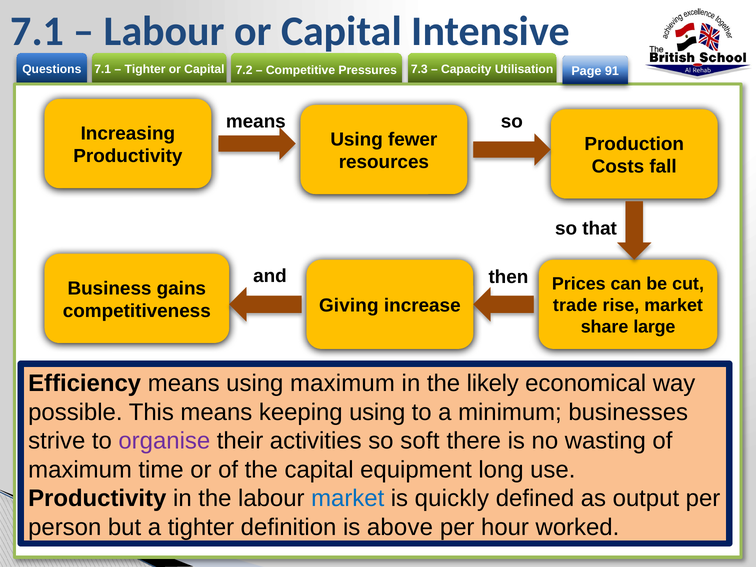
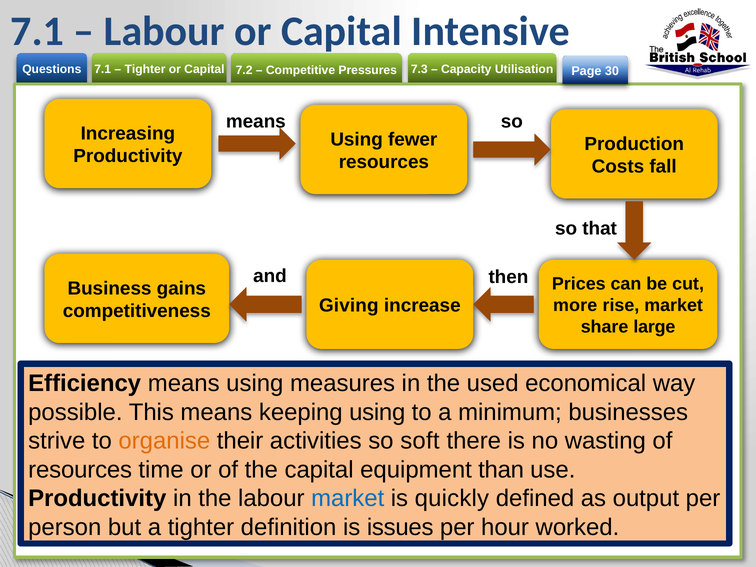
91: 91 -> 30 (612, 71)
trade: trade -> more (575, 306)
using maximum: maximum -> measures (343, 383)
likely: likely -> used (493, 383)
organise colour: purple -> orange (164, 441)
maximum: maximum -> resources (80, 470)
long: long -> than (501, 470)
above: above -> issues (400, 527)
